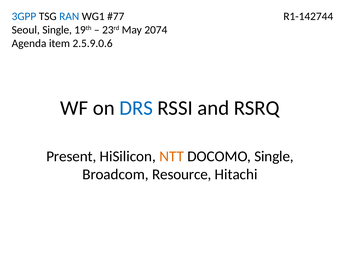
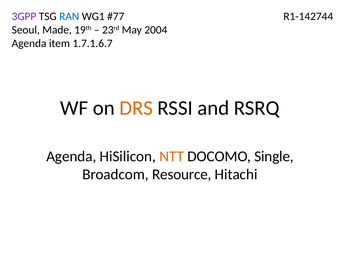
3GPP colour: blue -> purple (24, 16)
Seoul Single: Single -> Made (57, 30)
2074: 2074 -> 2004 (156, 30)
2.5.9.0.6: 2.5.9.0.6 -> 1.7.1.6.7 (93, 43)
DRS colour: blue -> orange (136, 108)
Present: Present -> Agenda (71, 156)
